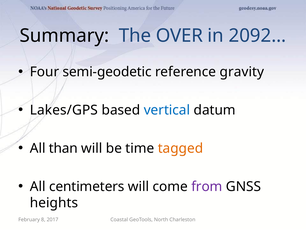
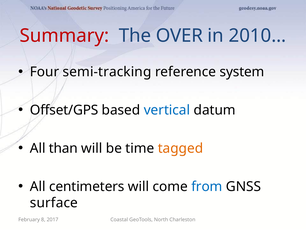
Summary colour: black -> red (64, 36)
2092…: 2092… -> 2010… (257, 36)
semi-geodetic: semi-geodetic -> semi-tracking (107, 72)
gravity: gravity -> system (242, 72)
Lakes/GPS: Lakes/GPS -> Offset/GPS (64, 110)
from colour: purple -> blue (207, 186)
heights: heights -> surface (54, 202)
